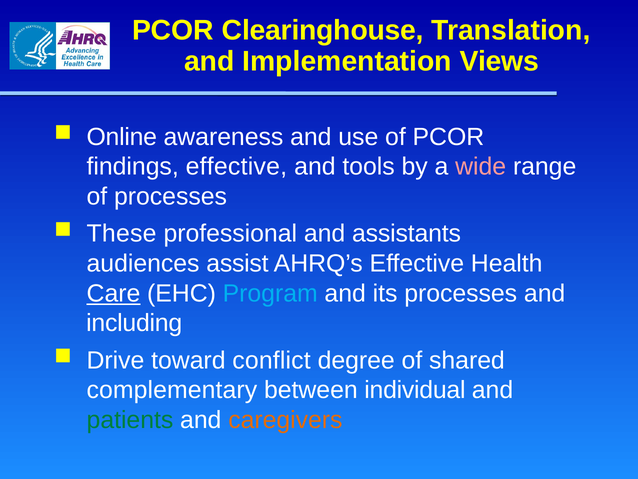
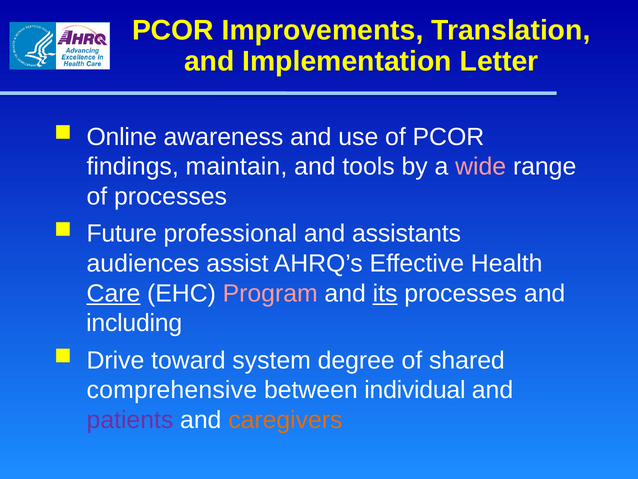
Clearinghouse: Clearinghouse -> Improvements (323, 31)
Views: Views -> Letter (499, 61)
findings effective: effective -> maintain (236, 166)
These: These -> Future (122, 233)
Program colour: light blue -> pink (270, 293)
its underline: none -> present (385, 293)
conflict: conflict -> system (272, 360)
complementary: complementary -> comprehensive (172, 390)
patients colour: green -> purple (130, 420)
